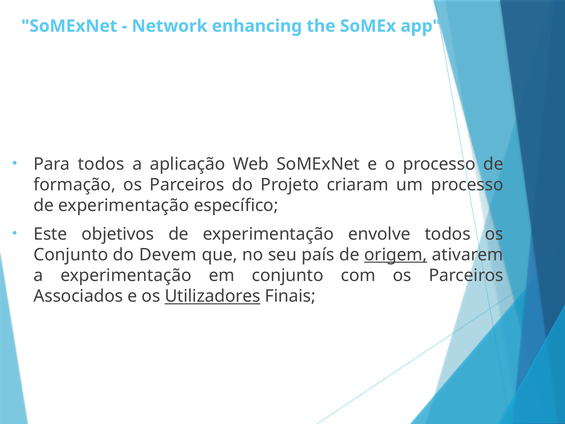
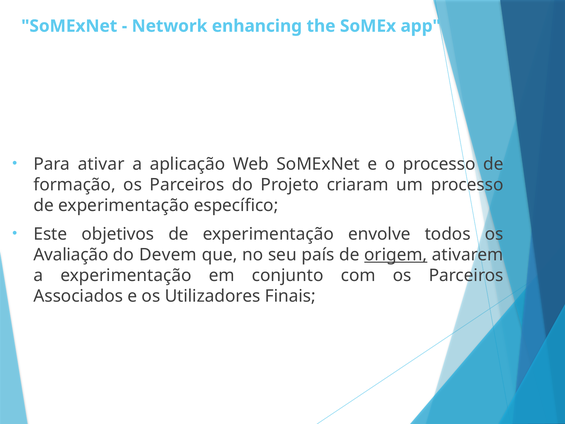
Para todos: todos -> ativar (101, 164)
Conjunto: Conjunto -> Avaliação (71, 255)
Utilizadores underline: present -> none (213, 296)
